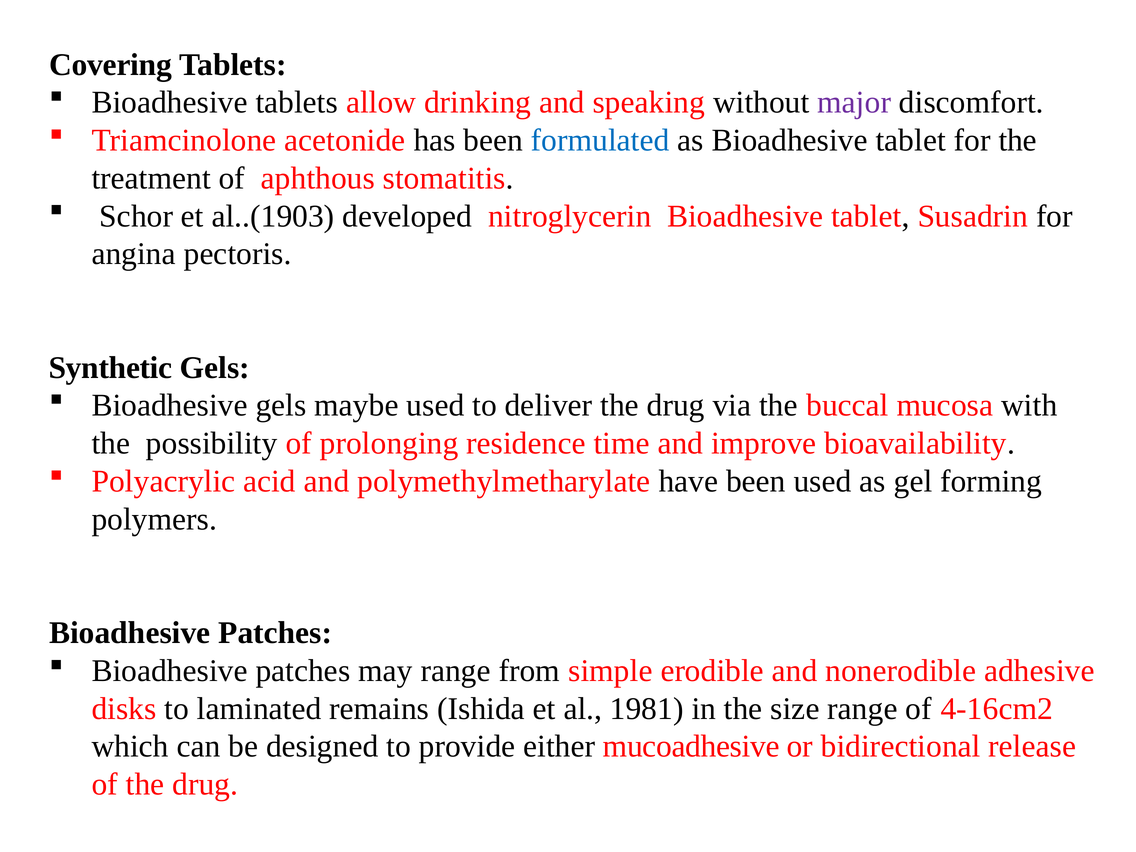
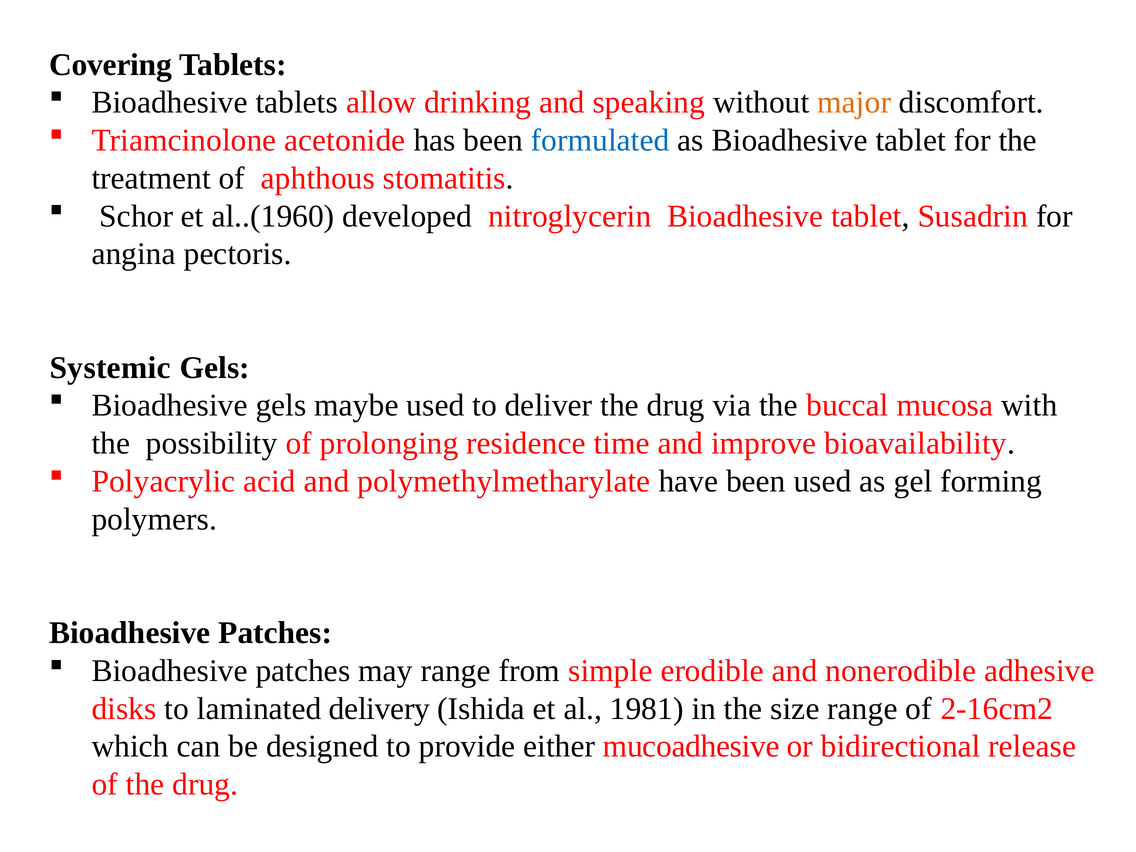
major colour: purple -> orange (854, 103)
al..(1903: al..(1903 -> al..(1960 (273, 216)
Synthetic: Synthetic -> Systemic (110, 368)
remains: remains -> delivery (379, 709)
4-16cm2: 4-16cm2 -> 2-16cm2 (997, 709)
